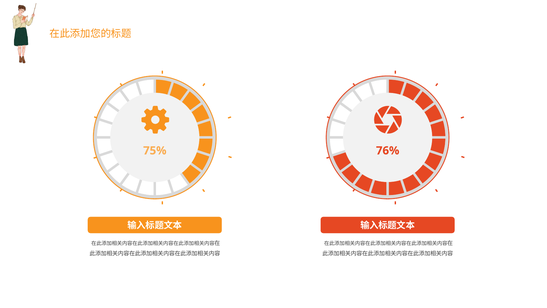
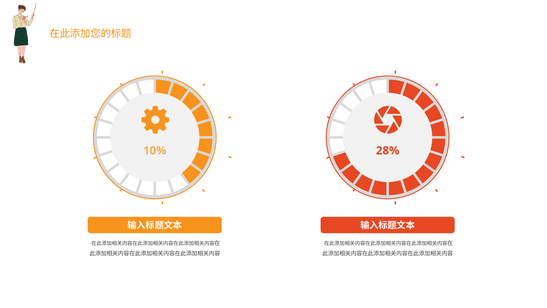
75%: 75% -> 10% (155, 150)
76%: 76% -> 28% (388, 150)
